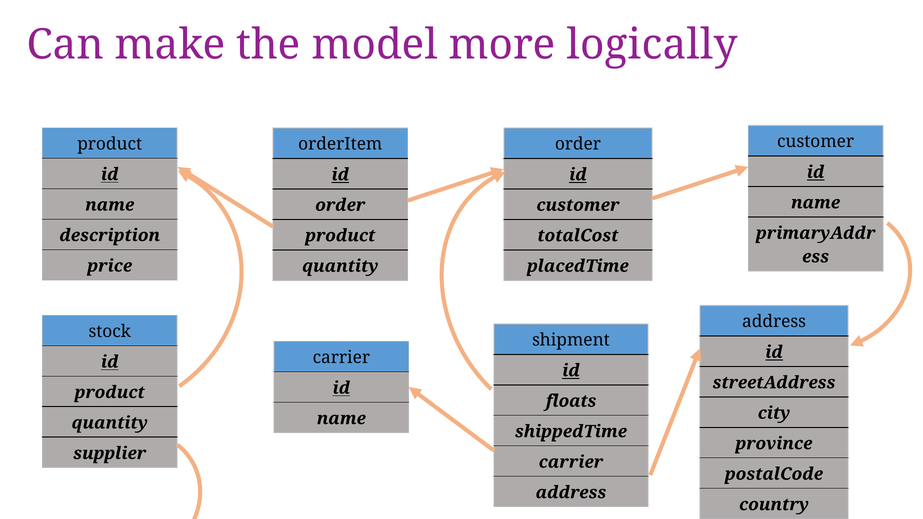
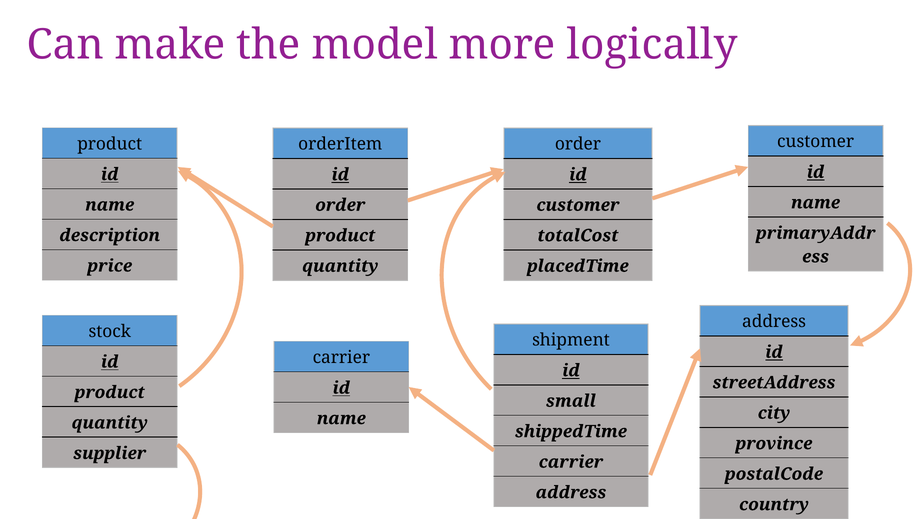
floats: floats -> small (571, 401)
